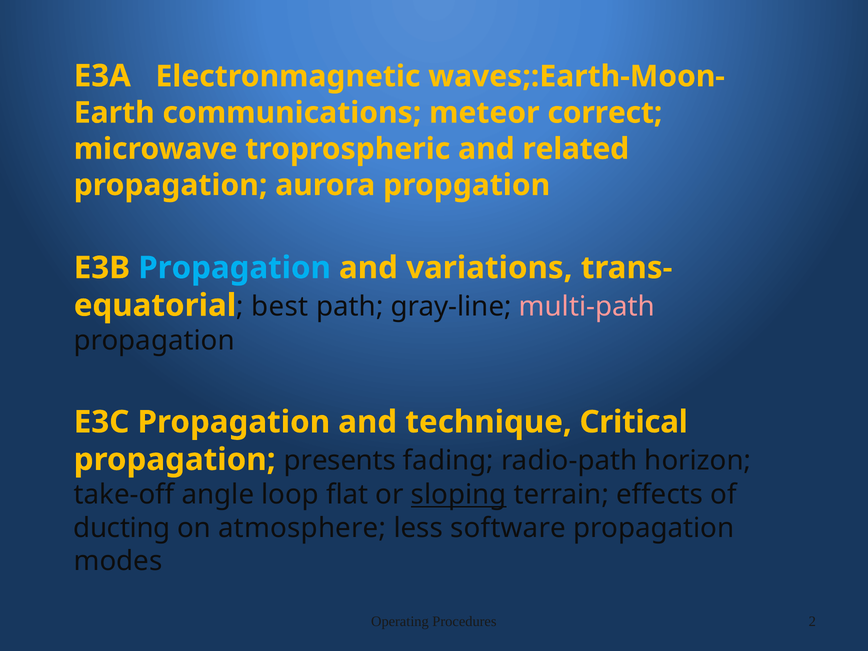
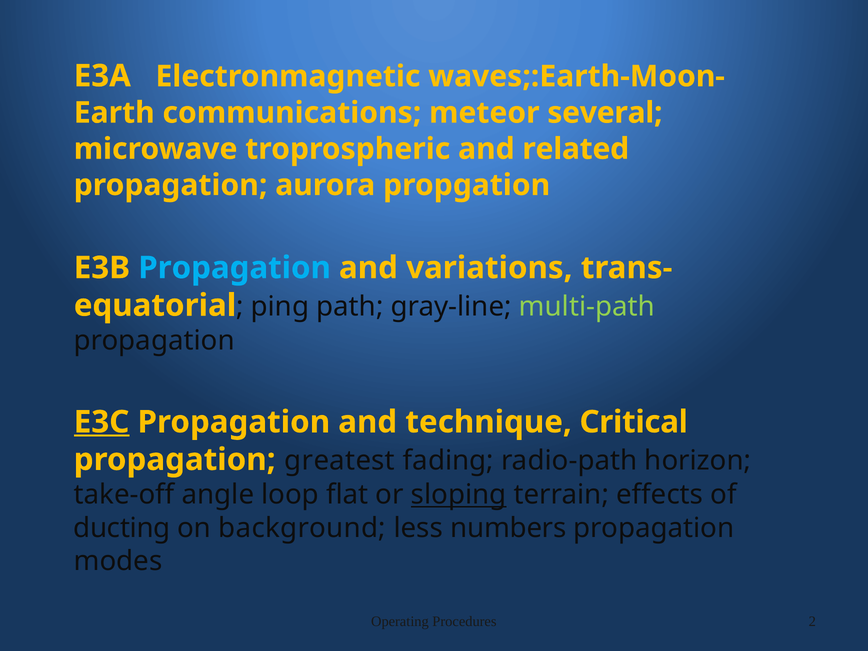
correct: correct -> several (605, 113)
best: best -> ping (280, 307)
multi-path colour: pink -> light green (587, 307)
E3C underline: none -> present (102, 422)
presents: presents -> greatest (340, 461)
atmosphere: atmosphere -> background (302, 528)
software: software -> numbers (508, 528)
